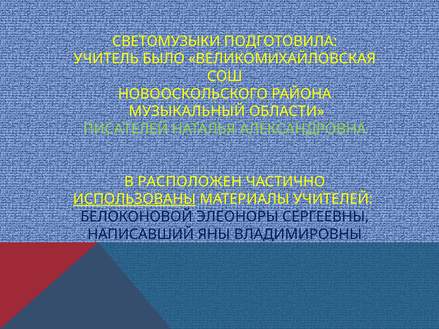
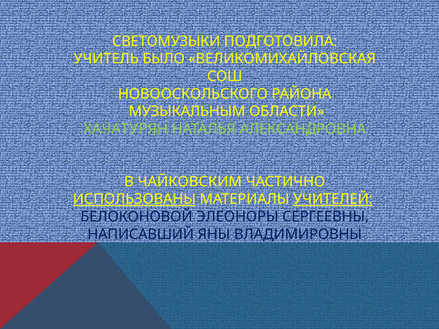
МУЗЫКАЛЬНЫЙ: МУЗЫКАЛЬНЫЙ -> МУЗЫКАЛЬНЫМ (187, 112)
ПИСАТЕЛЕЙ: ПИСАТЕЛЕЙ -> ХАЧАТУРЯН (126, 129)
РАСПОЛОЖЕН: РАСПОЛОЖЕН -> ЧАЙКОВСКИМ (190, 182)
УЧИТЕЛЕЙ underline: none -> present (333, 199)
